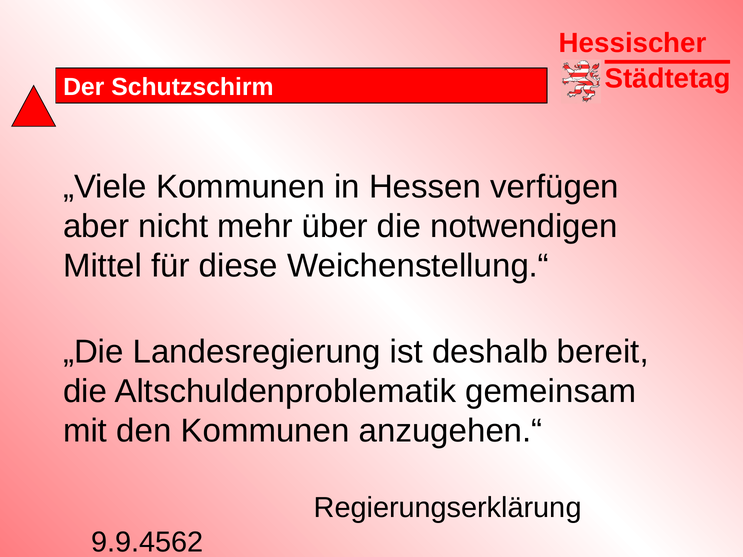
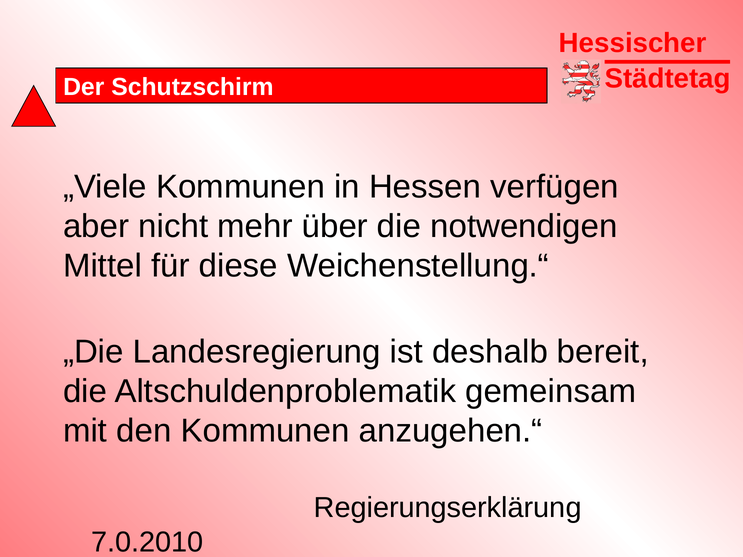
9.9.4562: 9.9.4562 -> 7.0.2010 (147, 542)
